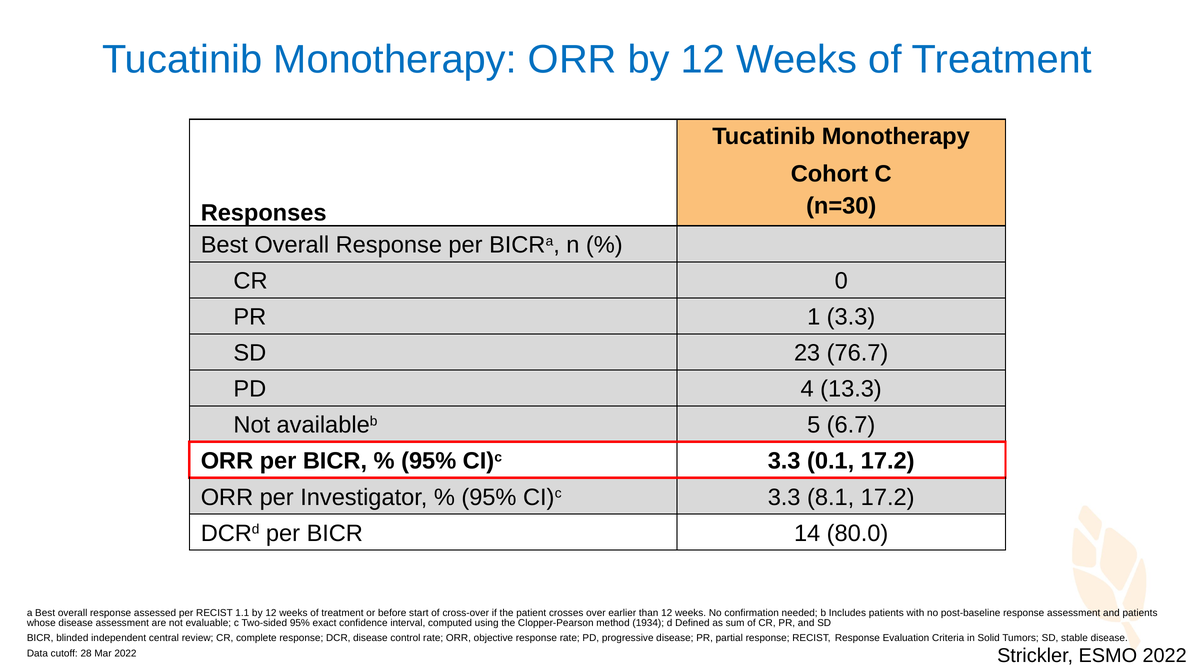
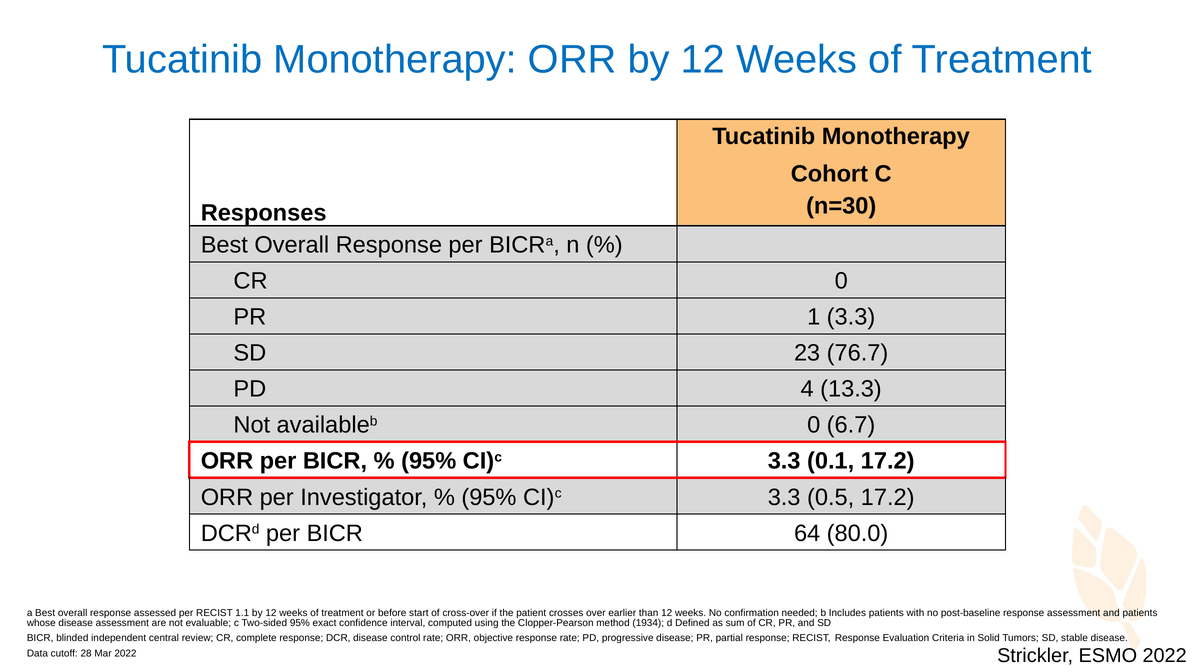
availableb 5: 5 -> 0 (814, 425)
8.1: 8.1 -> 0.5 (831, 497)
14: 14 -> 64 (807, 533)
